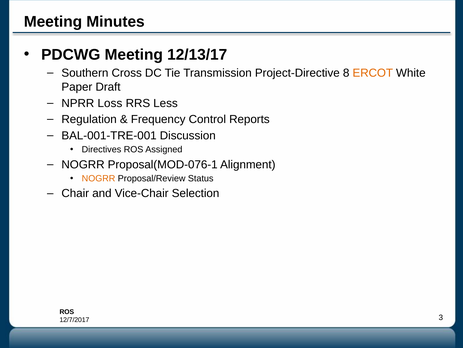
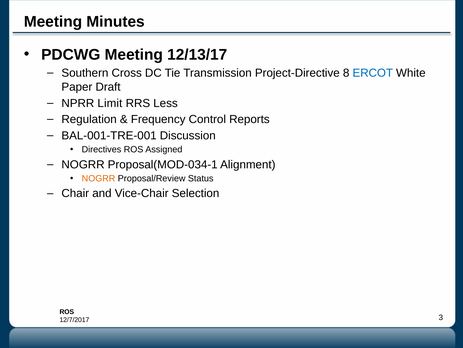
ERCOT colour: orange -> blue (373, 73)
Loss: Loss -> Limit (110, 103)
Proposal(MOD-076-1: Proposal(MOD-076-1 -> Proposal(MOD-034-1 (163, 164)
